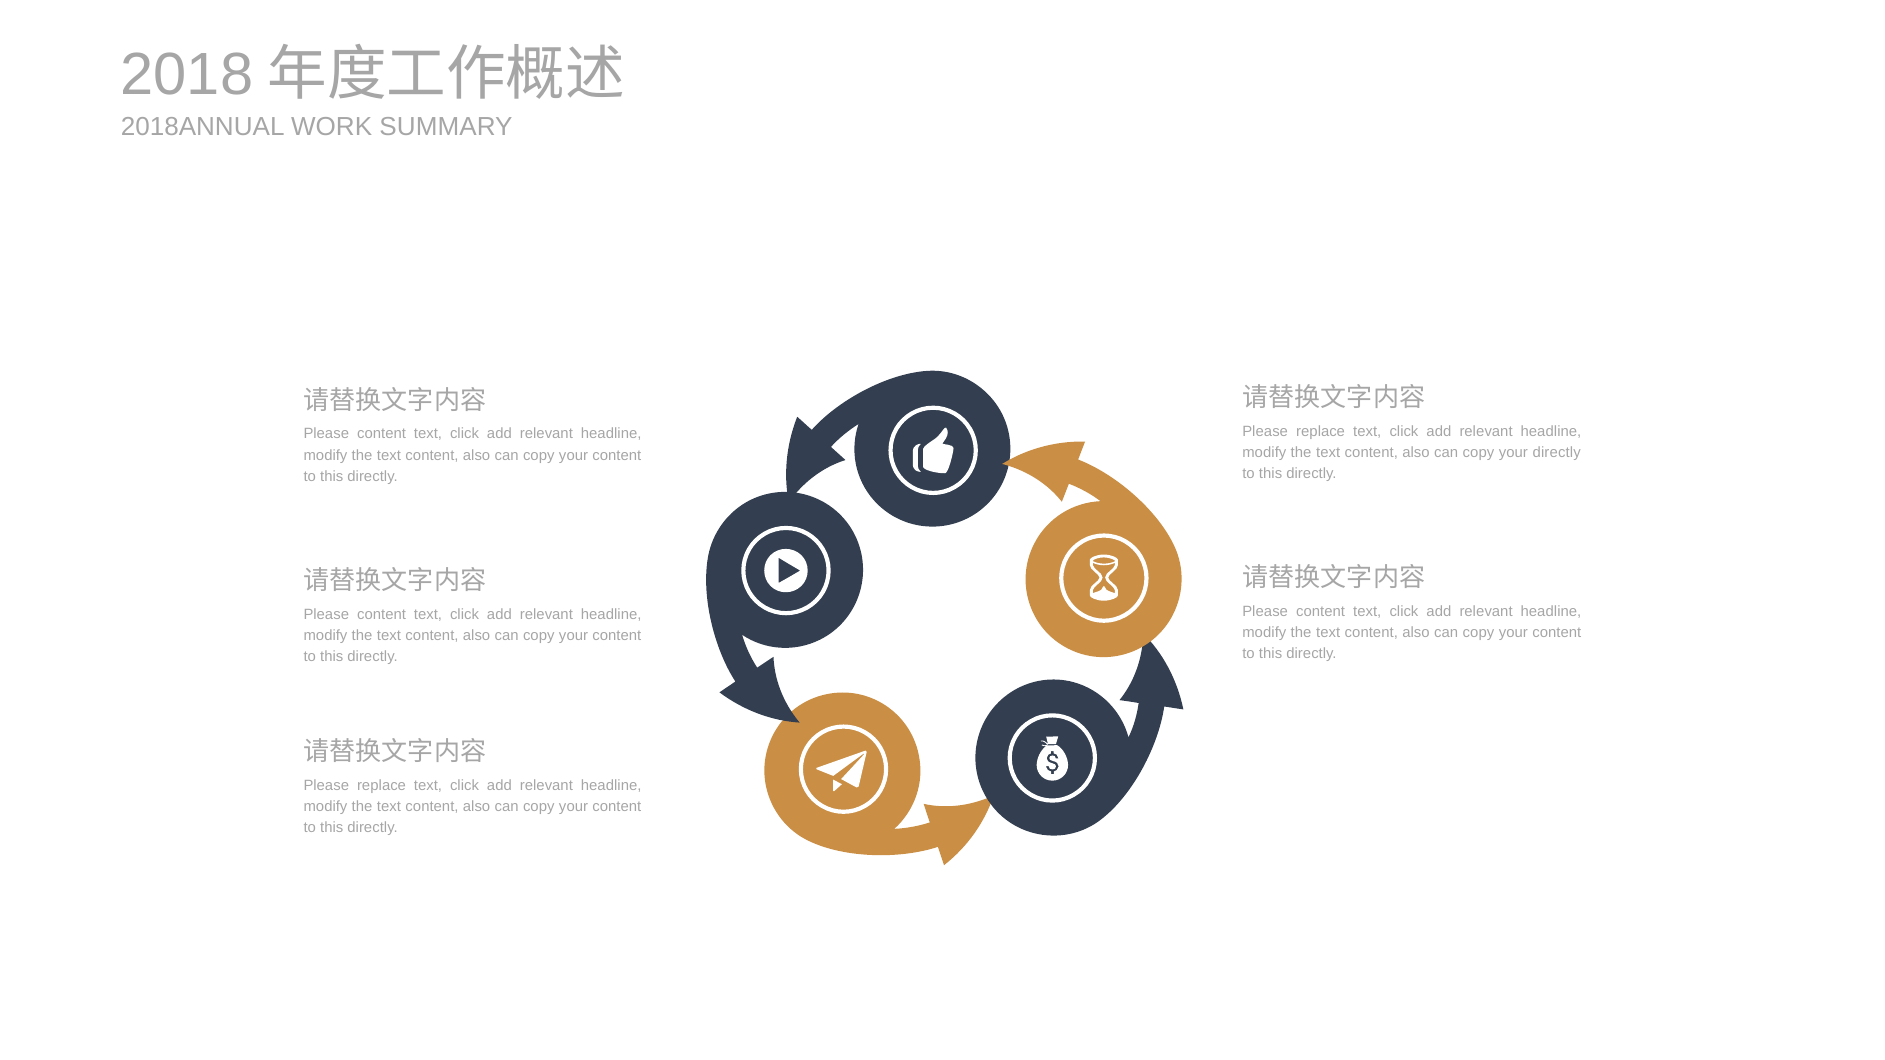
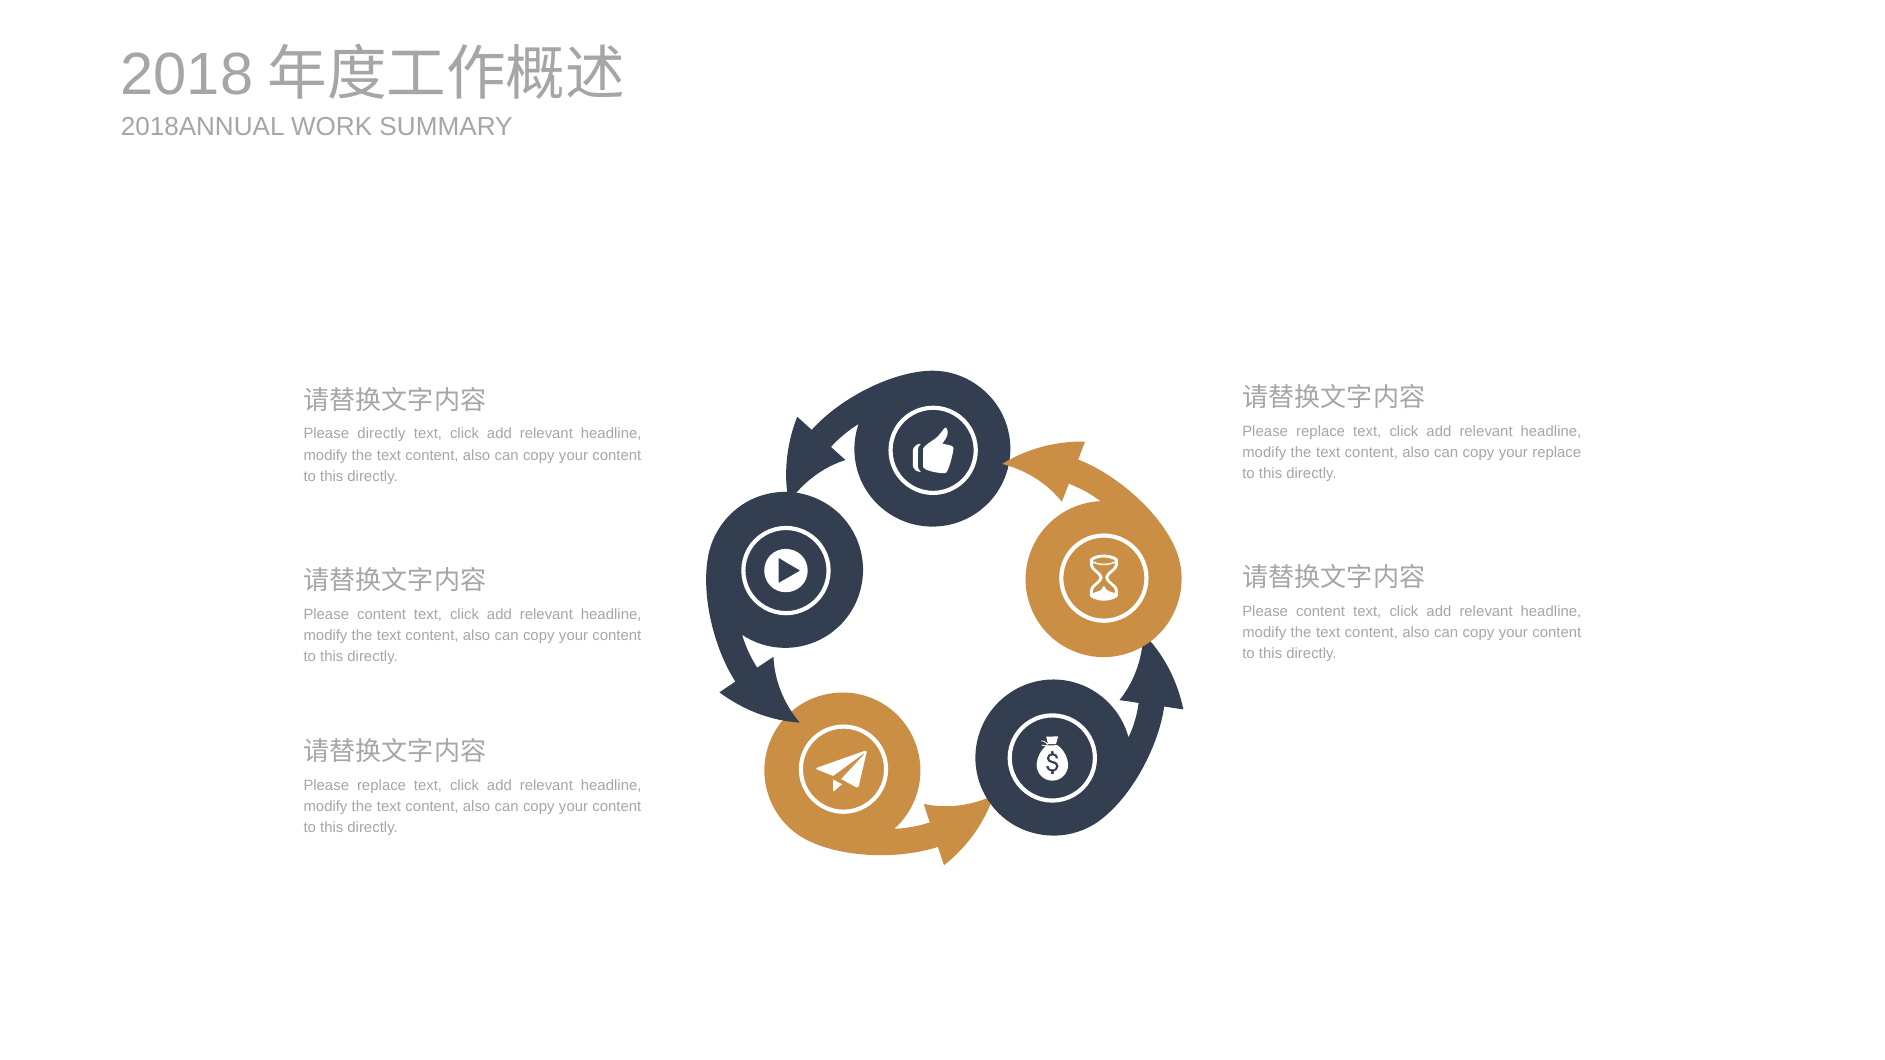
content: content -> directly (381, 434)
your directly: directly -> replace (1557, 453)
